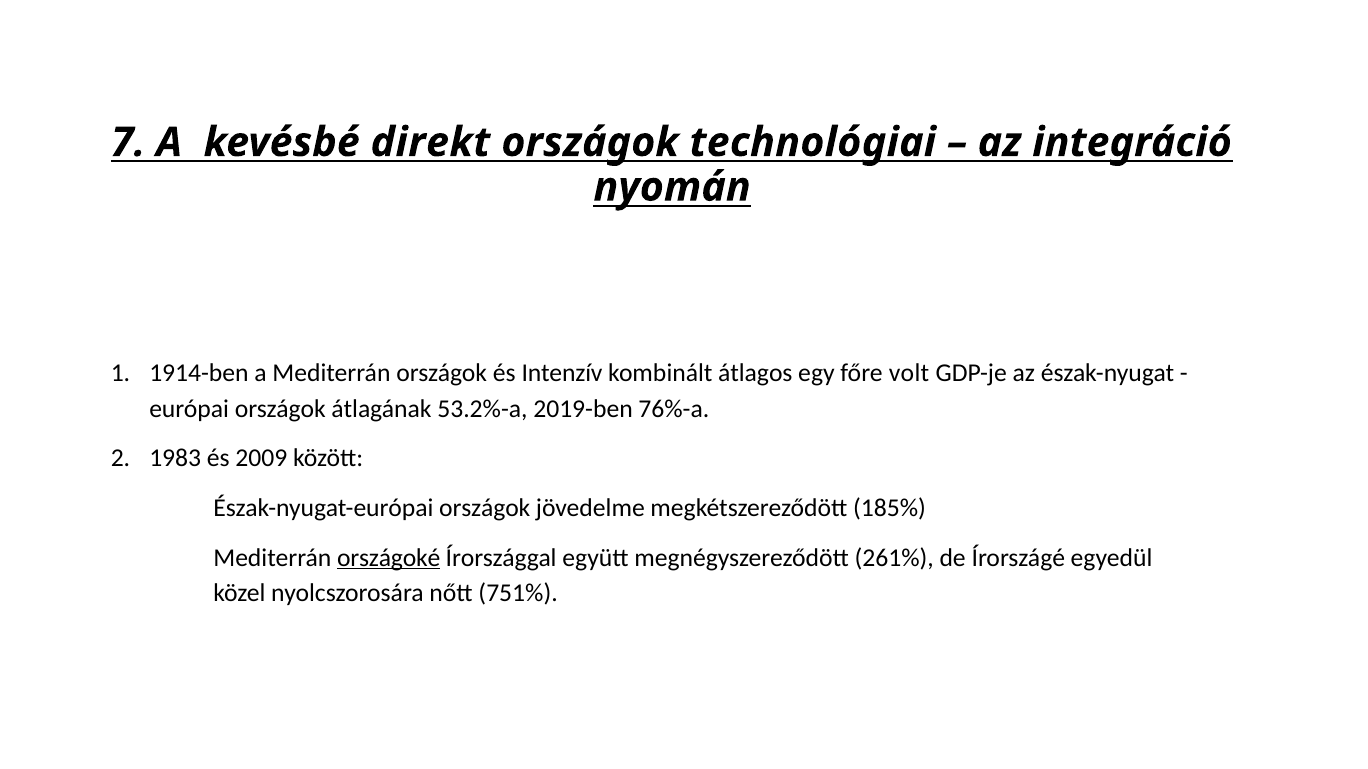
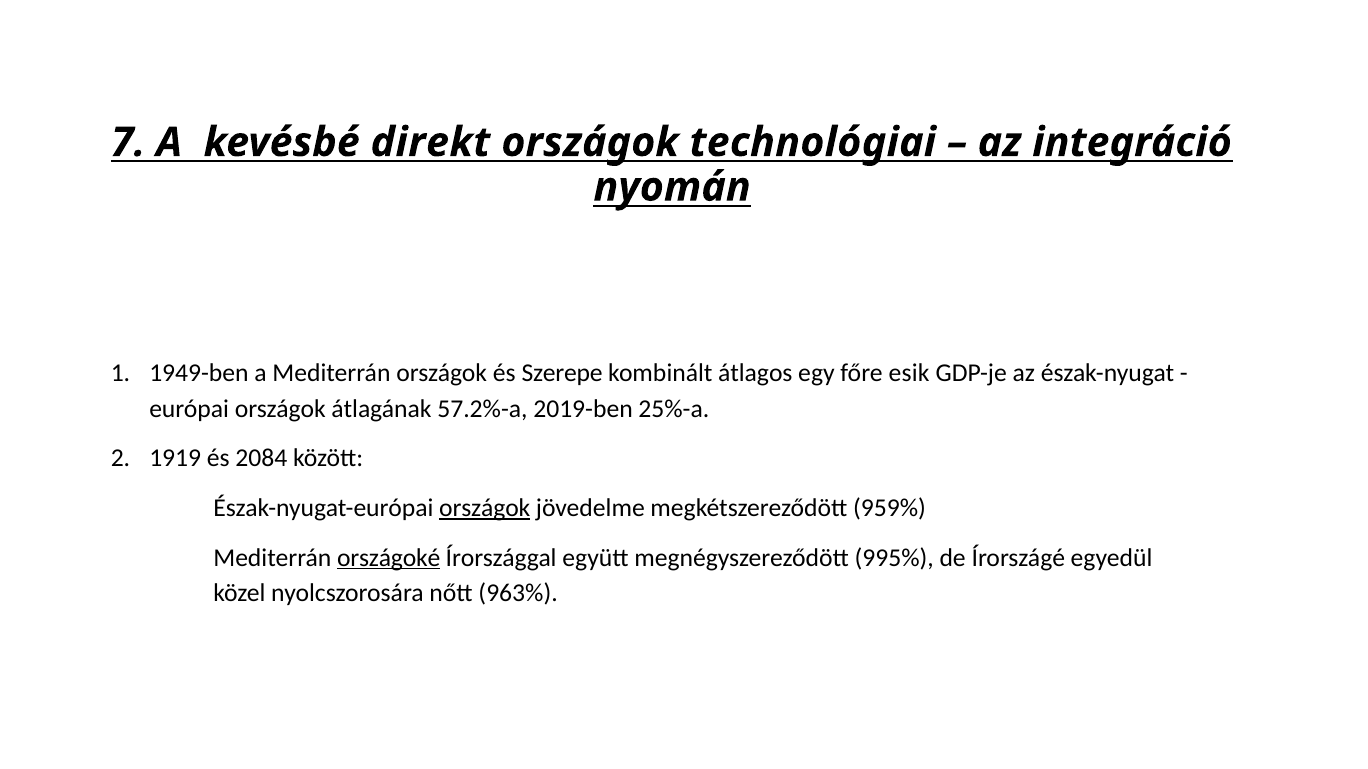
1914-ben: 1914-ben -> 1949-ben (199, 374)
Intenzív: Intenzív -> Szerepe (562, 374)
volt: volt -> esik (909, 374)
53.2%-a: 53.2%-a -> 57.2%-a (482, 409)
76%-a: 76%-a -> 25%-a (674, 409)
1983: 1983 -> 1919 (175, 459)
2009: 2009 -> 2084 (261, 459)
országok underline: none -> present (485, 508)
185%: 185% -> 959% (890, 508)
261%: 261% -> 995% (894, 558)
751%: 751% -> 963% (518, 593)
